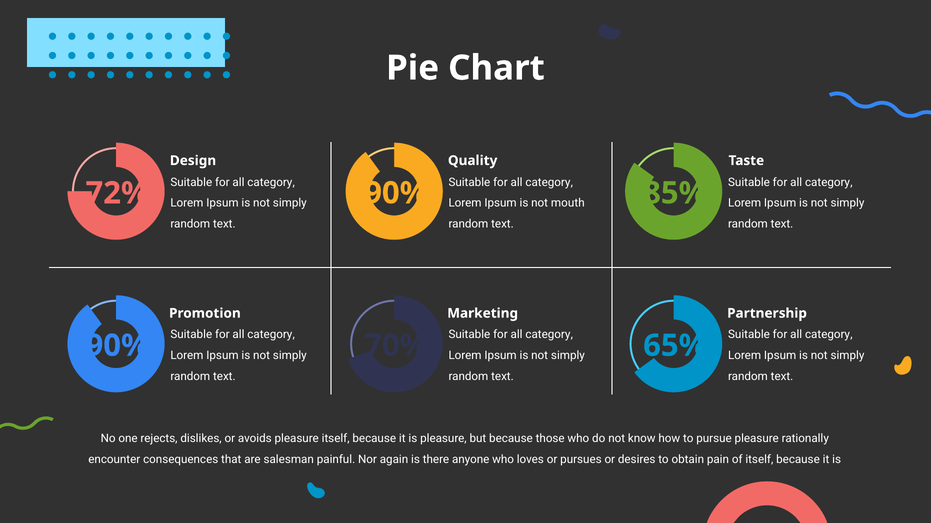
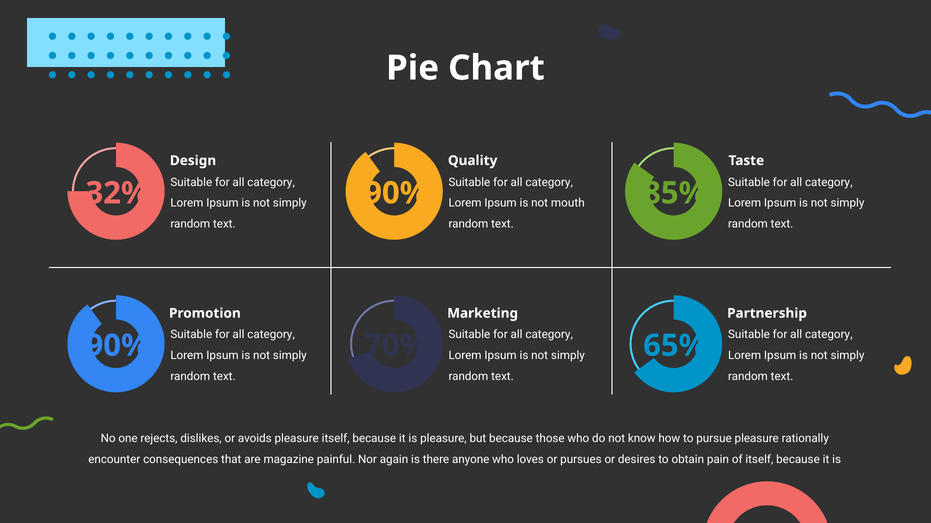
72%: 72% -> 32% (117, 193)
salesman: salesman -> magazine (289, 460)
